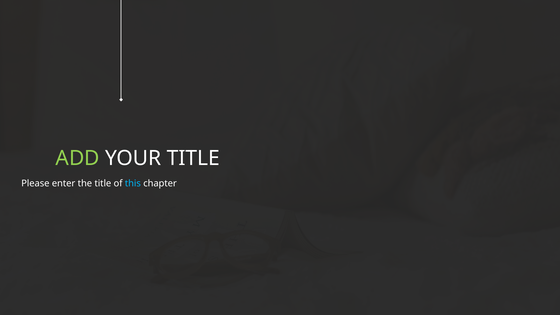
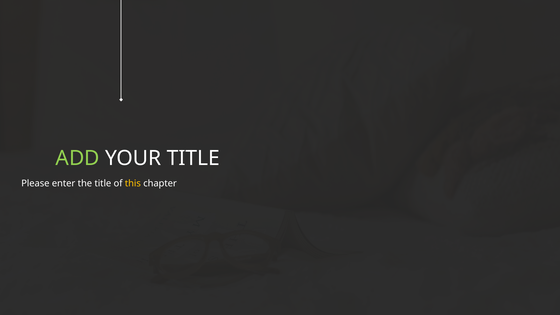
this colour: light blue -> yellow (133, 184)
